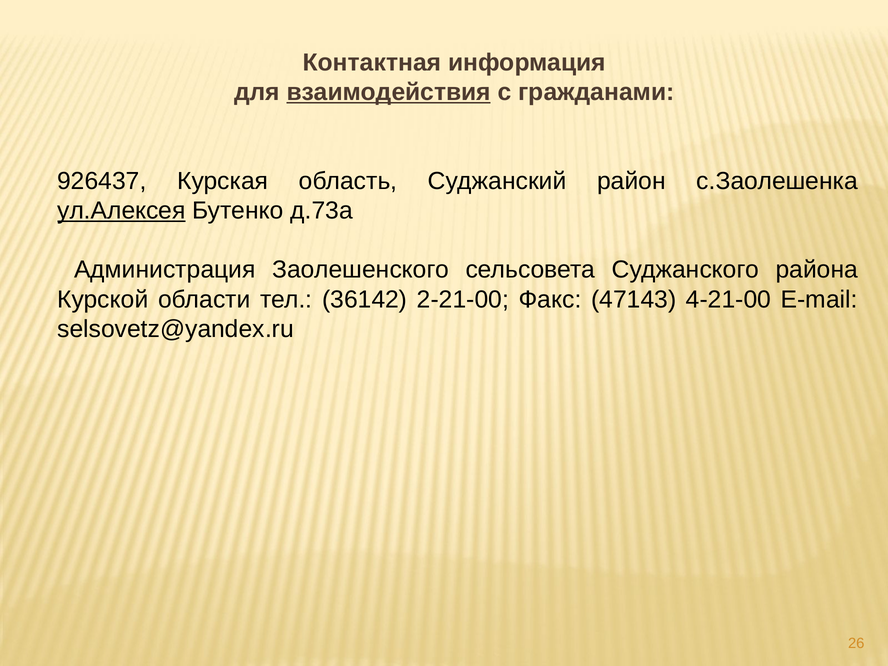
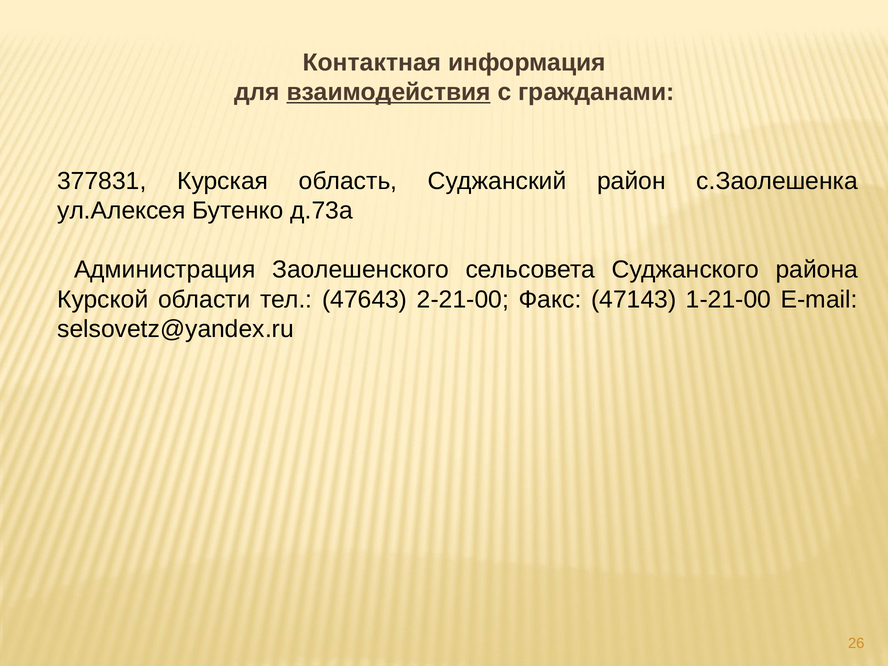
926437: 926437 -> 377831 (102, 181)
ул.Алексея underline: present -> none (121, 211)
36142: 36142 -> 47643 (365, 299)
4-21-00: 4-21-00 -> 1-21-00 (729, 299)
